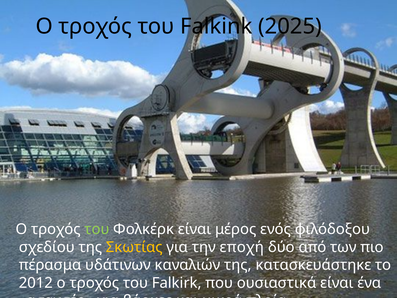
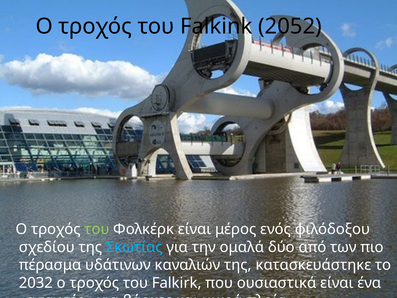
2025: 2025 -> 2052 (290, 26)
Σκωτίας colour: yellow -> light blue (134, 247)
εποχή: εποχή -> ομαλά (242, 247)
2012: 2012 -> 2032 (36, 283)
